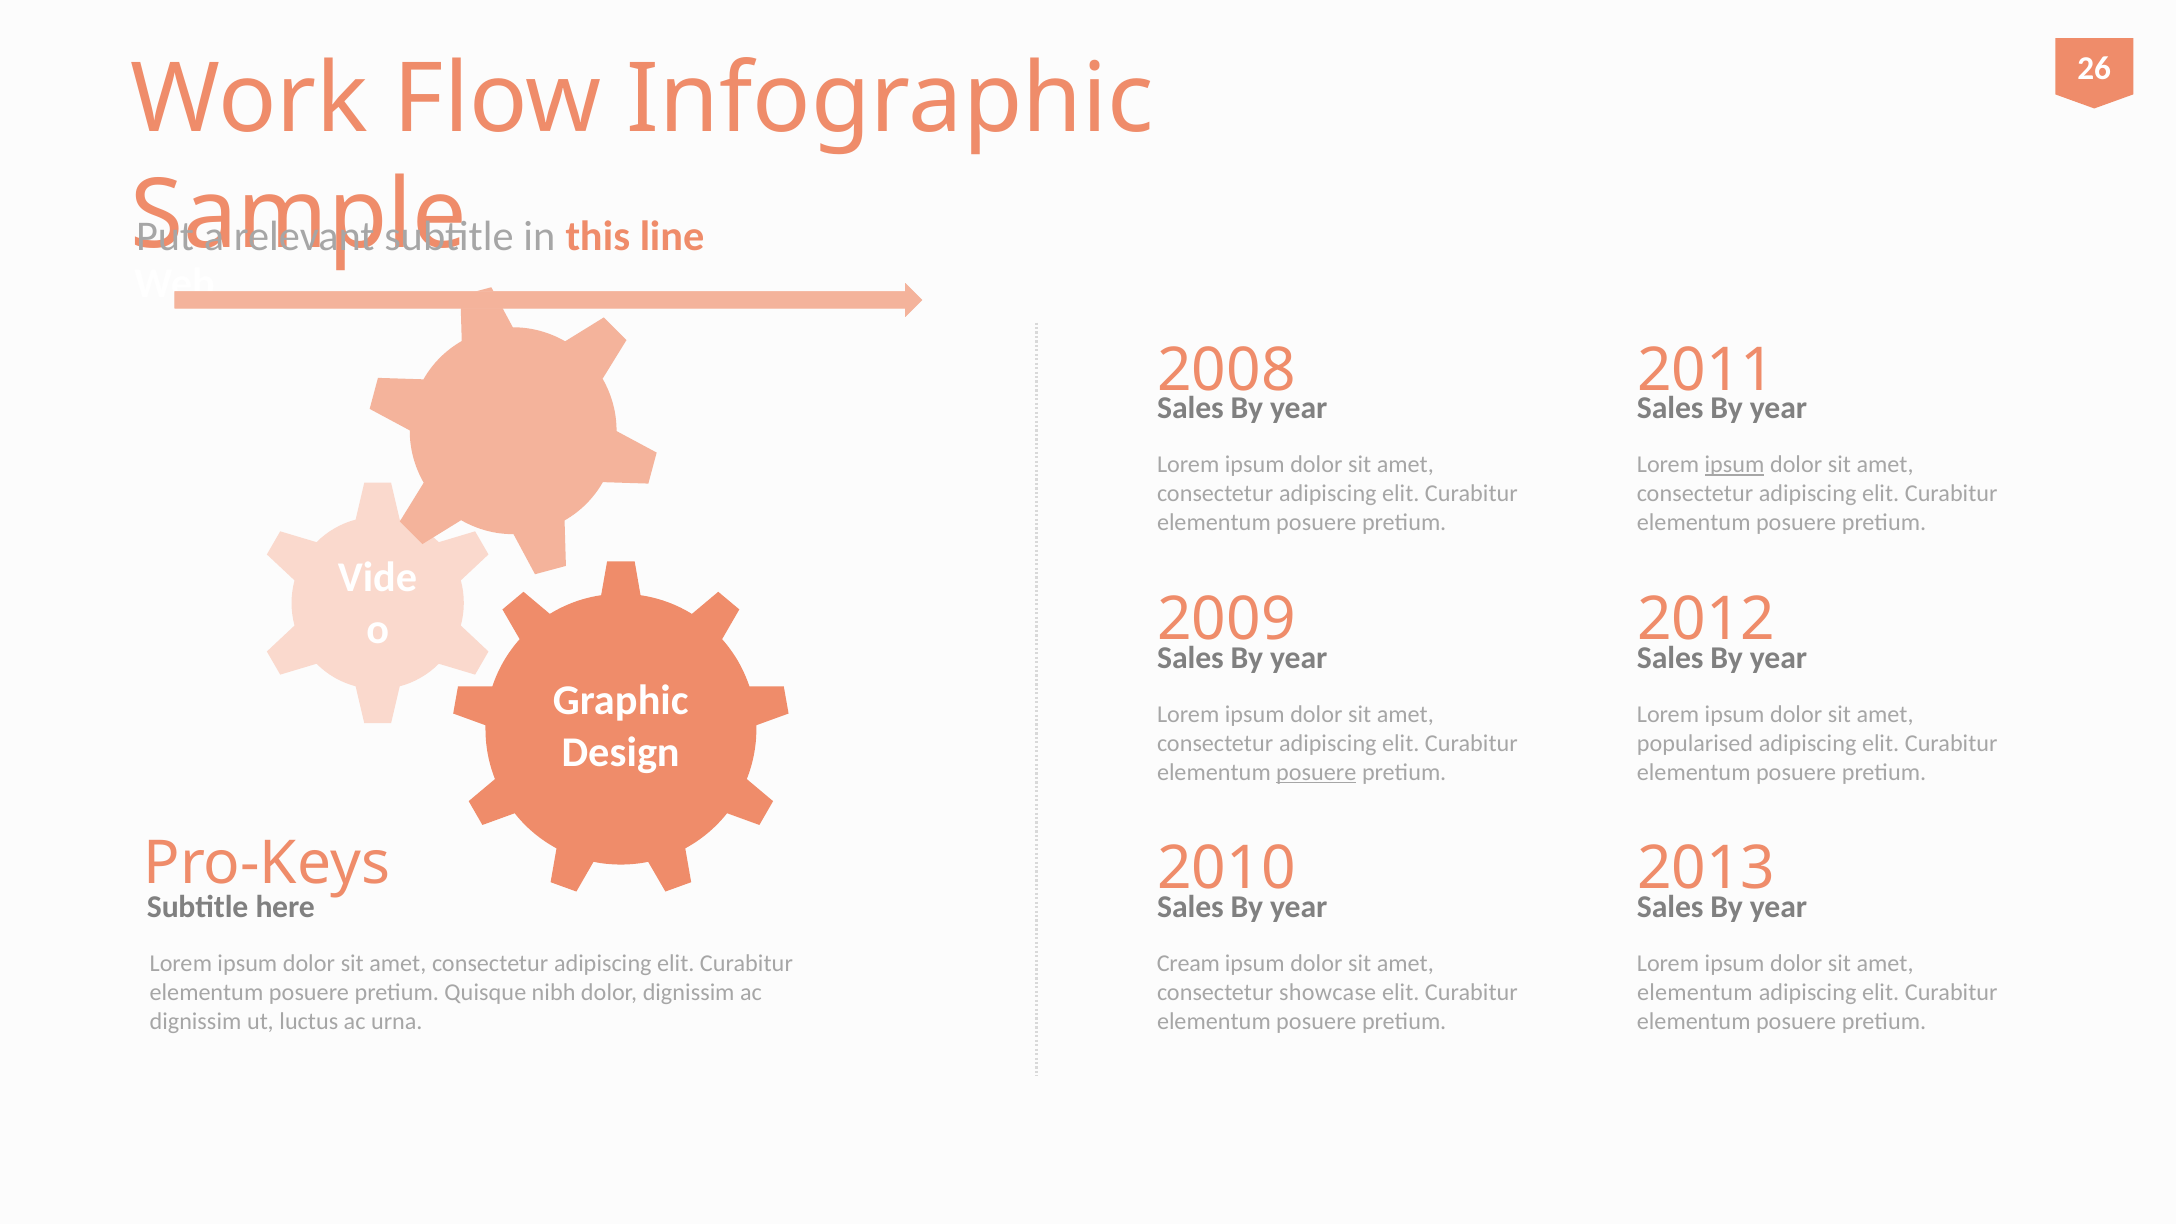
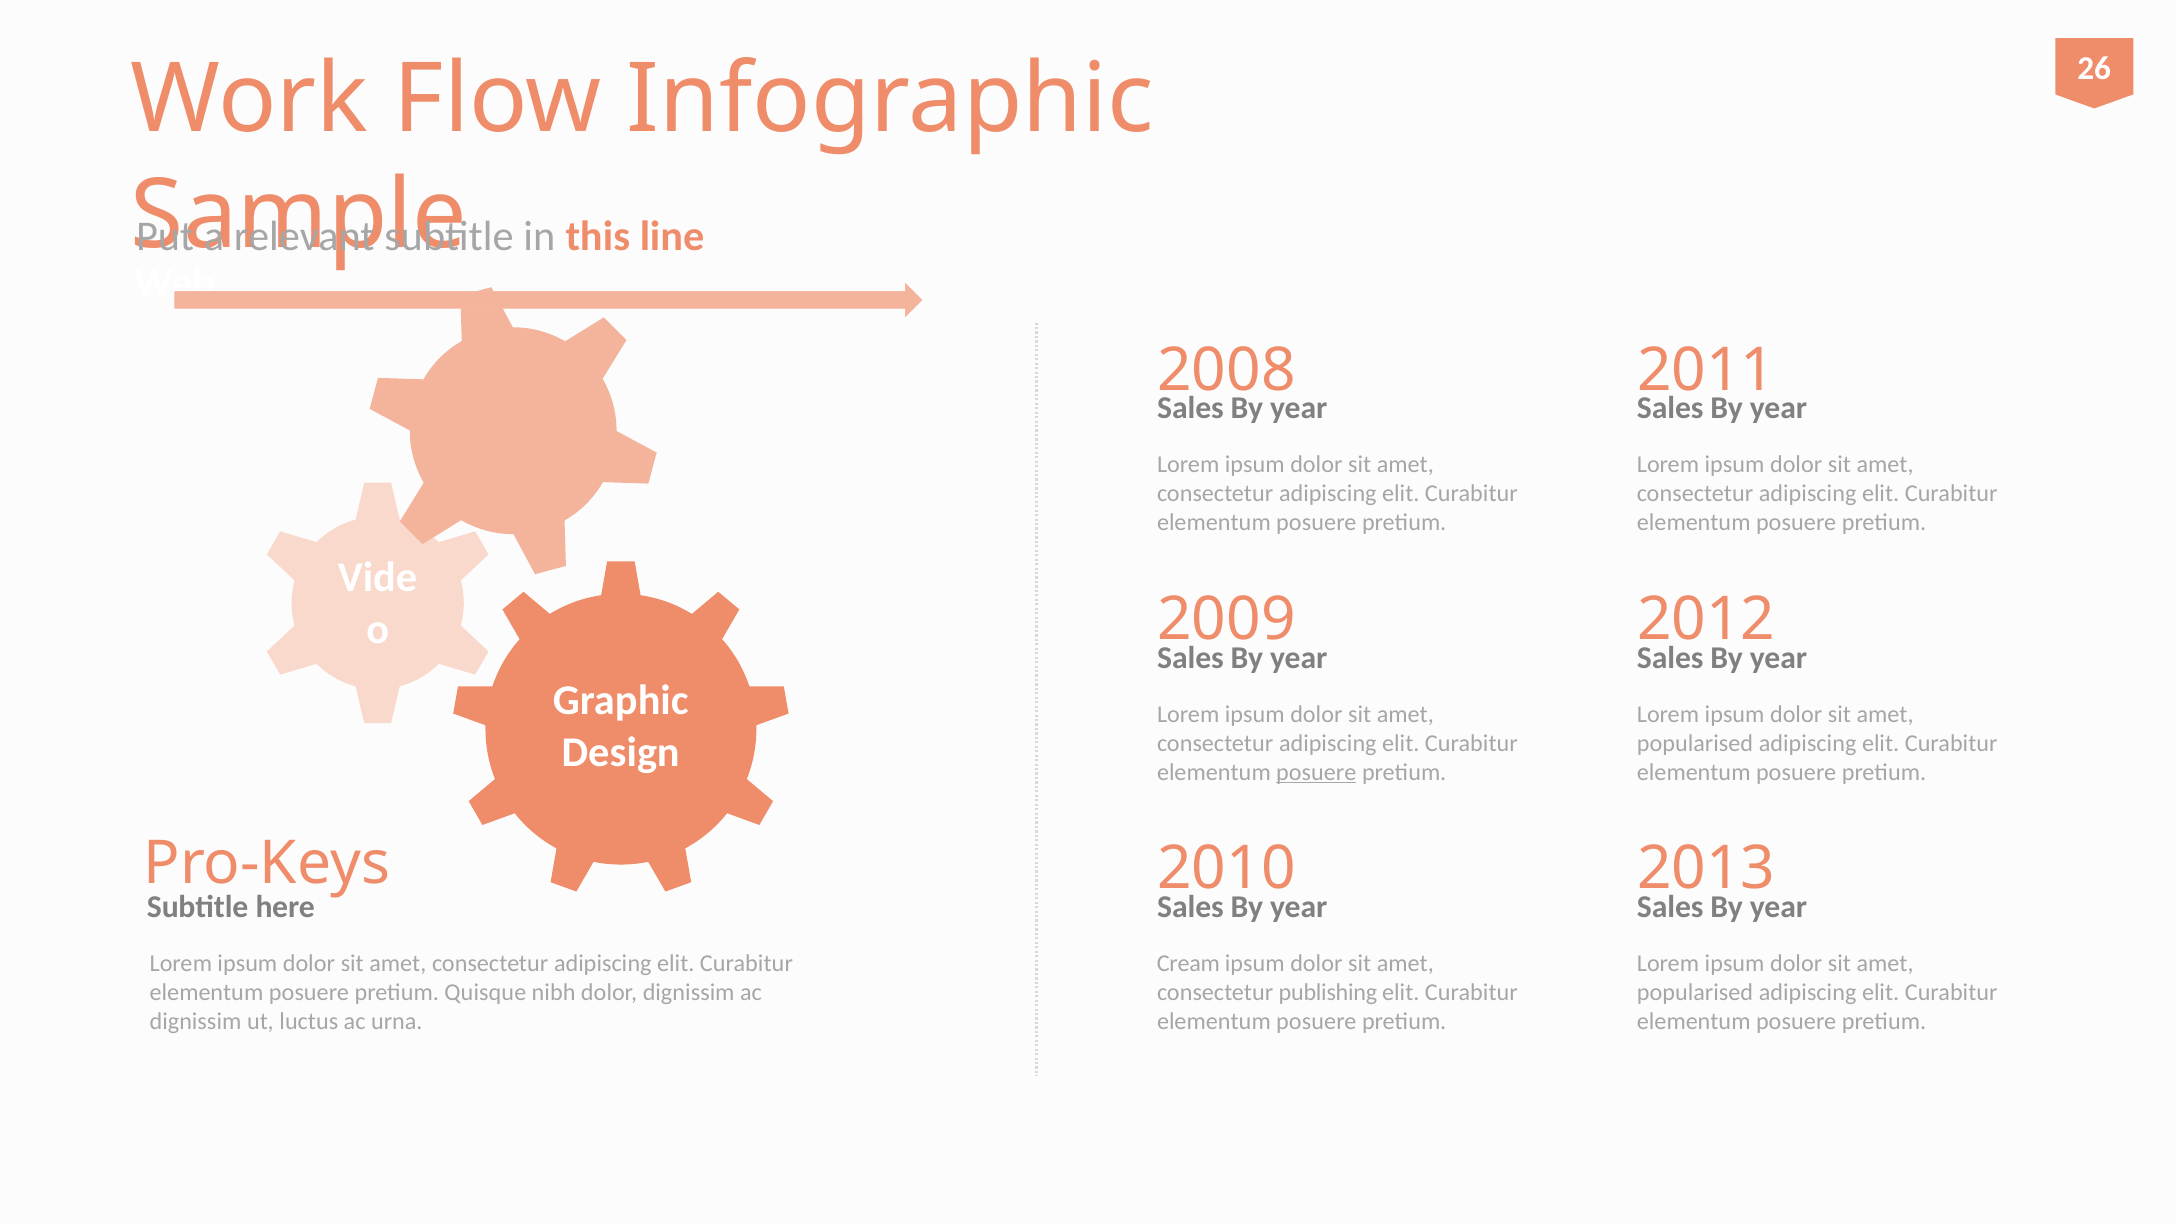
ipsum underline: present -> none (1735, 465)
showcase: showcase -> publishing (1328, 993)
elementum: elementum -> popularised (1695, 993)
